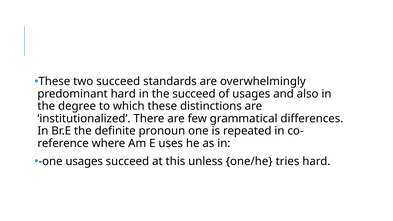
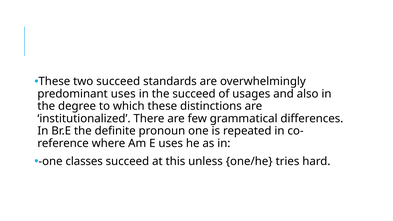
predominant hard: hard -> uses (123, 94)
one usages: usages -> classes (84, 161)
